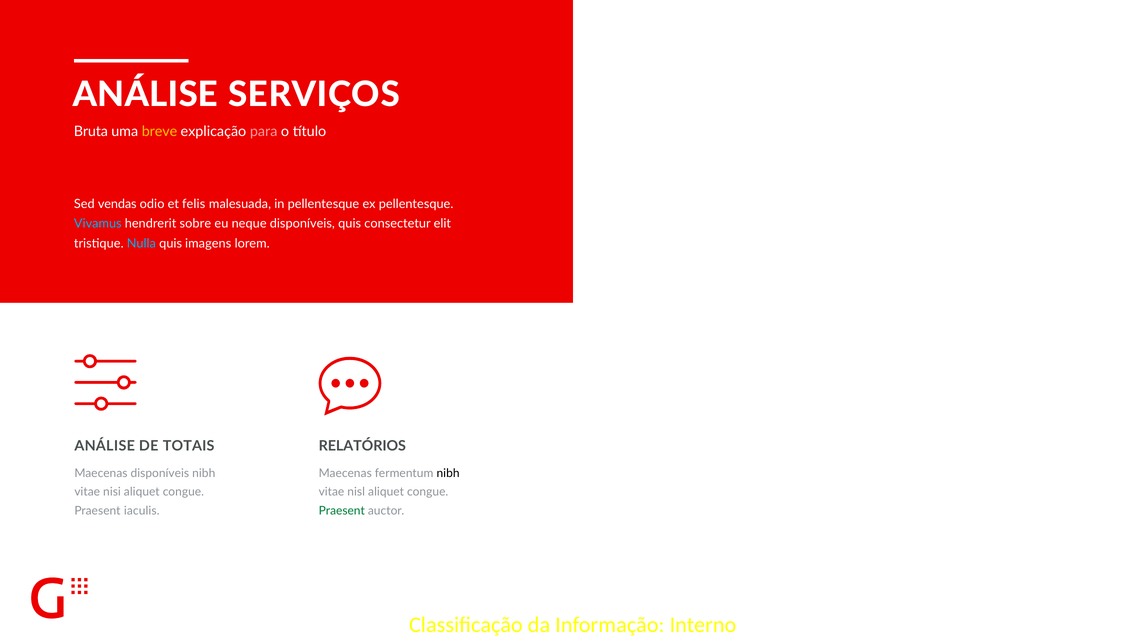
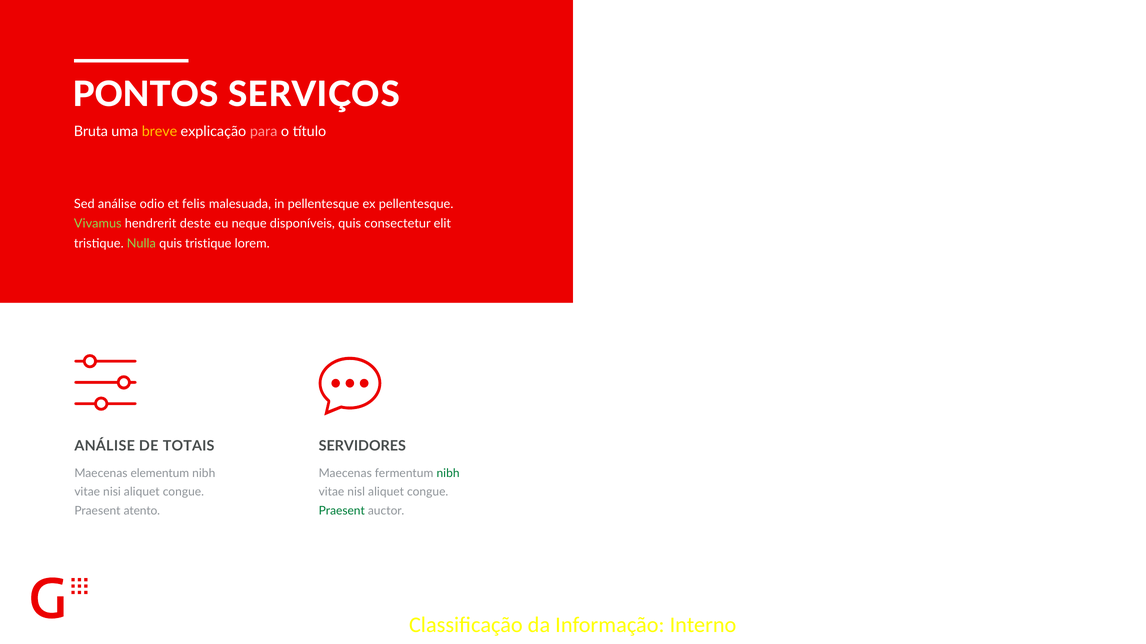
ANÁLISE: ANÁLISE -> PONTOS (146, 95)
Sed vendas: vendas -> análise (117, 204)
Vivamus colour: light blue -> light green (98, 224)
sobre: sobre -> deste (195, 224)
Nulla colour: light blue -> light green (141, 244)
quis imagens: imagens -> tristique (208, 244)
RELATÓRIOS: RELATÓRIOS -> SERVIDORES (362, 446)
Maecenas disponíveis: disponíveis -> elementum (160, 474)
nibh colour: black -> green (448, 474)
iaculis: iaculis -> atento (142, 511)
